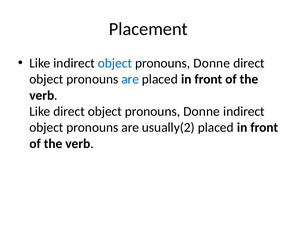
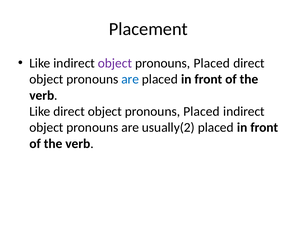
object colour: blue -> purple (115, 63)
Donne: Donne -> Placed (212, 63)
direct object pronouns Donne: Donne -> Placed (202, 111)
